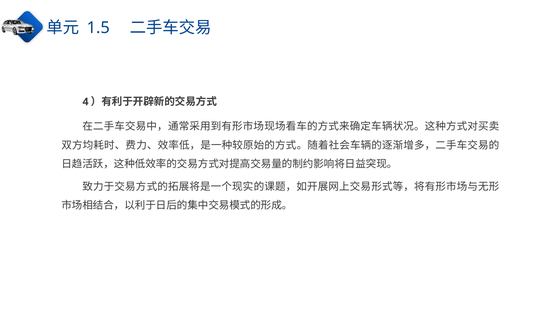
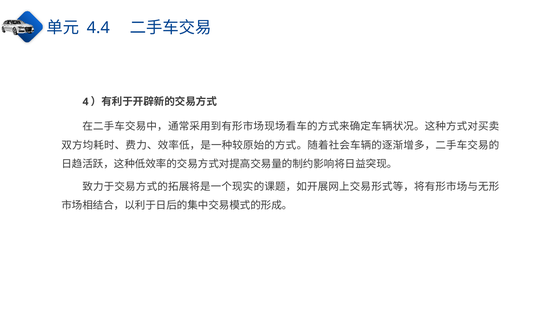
1.5: 1.5 -> 4.4 (98, 28)
